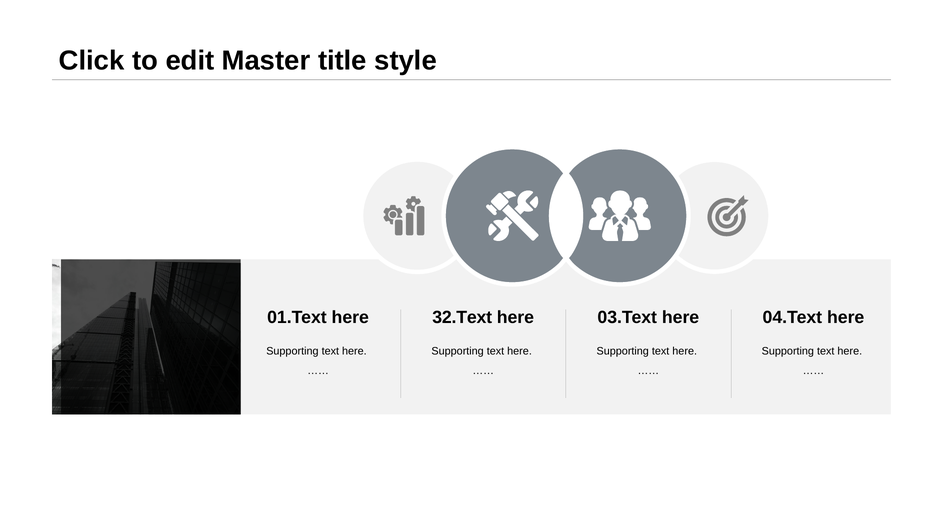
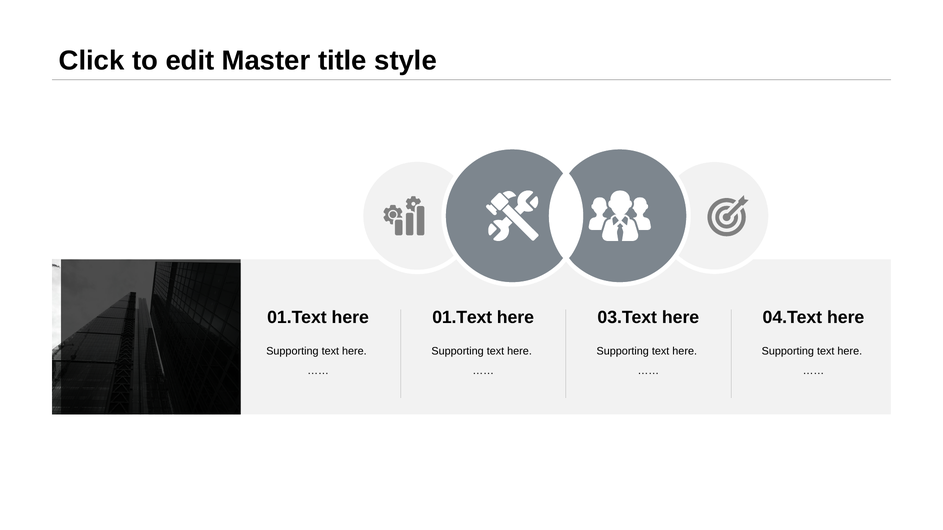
32.Text: 32.Text -> 01.Text (462, 318)
